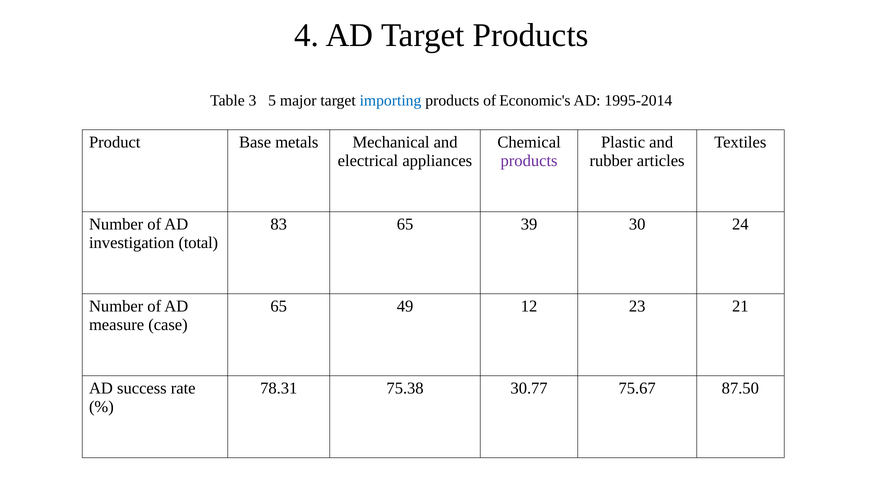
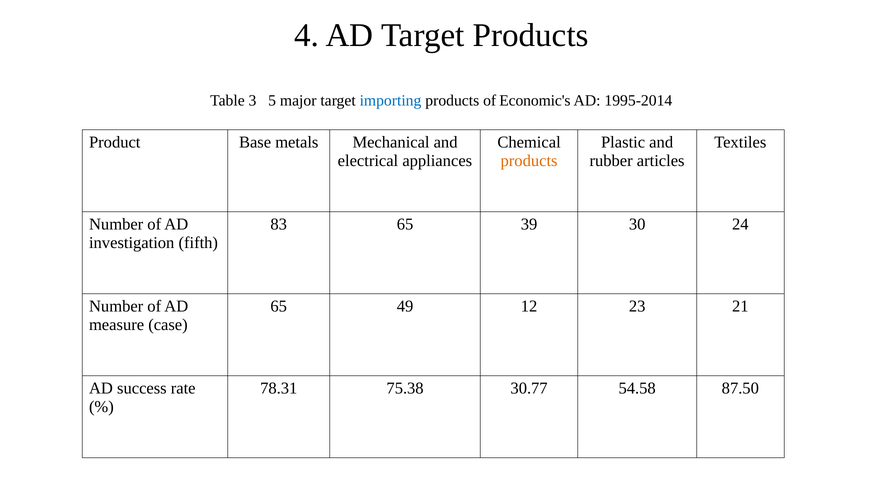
products colour: purple -> orange (529, 160)
total: total -> fifth (198, 243)
75.67: 75.67 -> 54.58 (637, 388)
